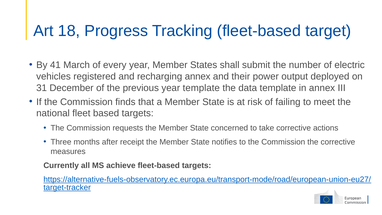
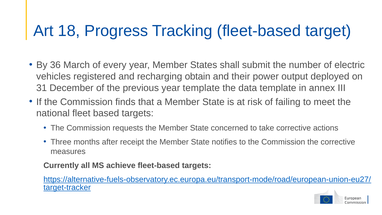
41: 41 -> 36 (55, 65)
recharging annex: annex -> obtain (198, 76)
